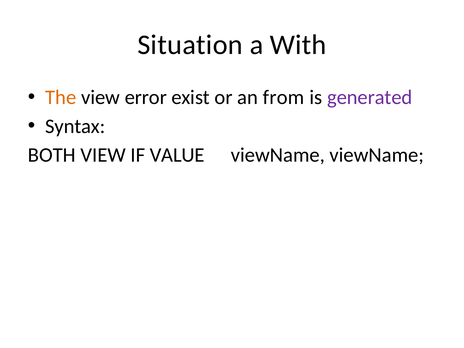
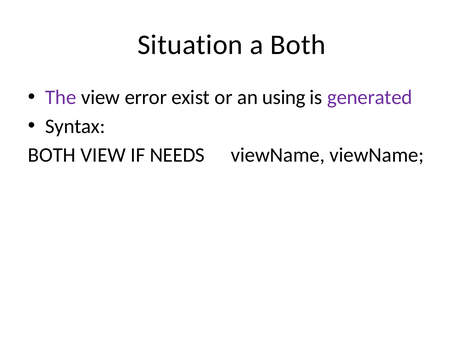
a With: With -> Both (298, 45)
The colour: orange -> purple (61, 97)
from: from -> using (284, 97)
VALUE: VALUE -> NEEDS (177, 155)
